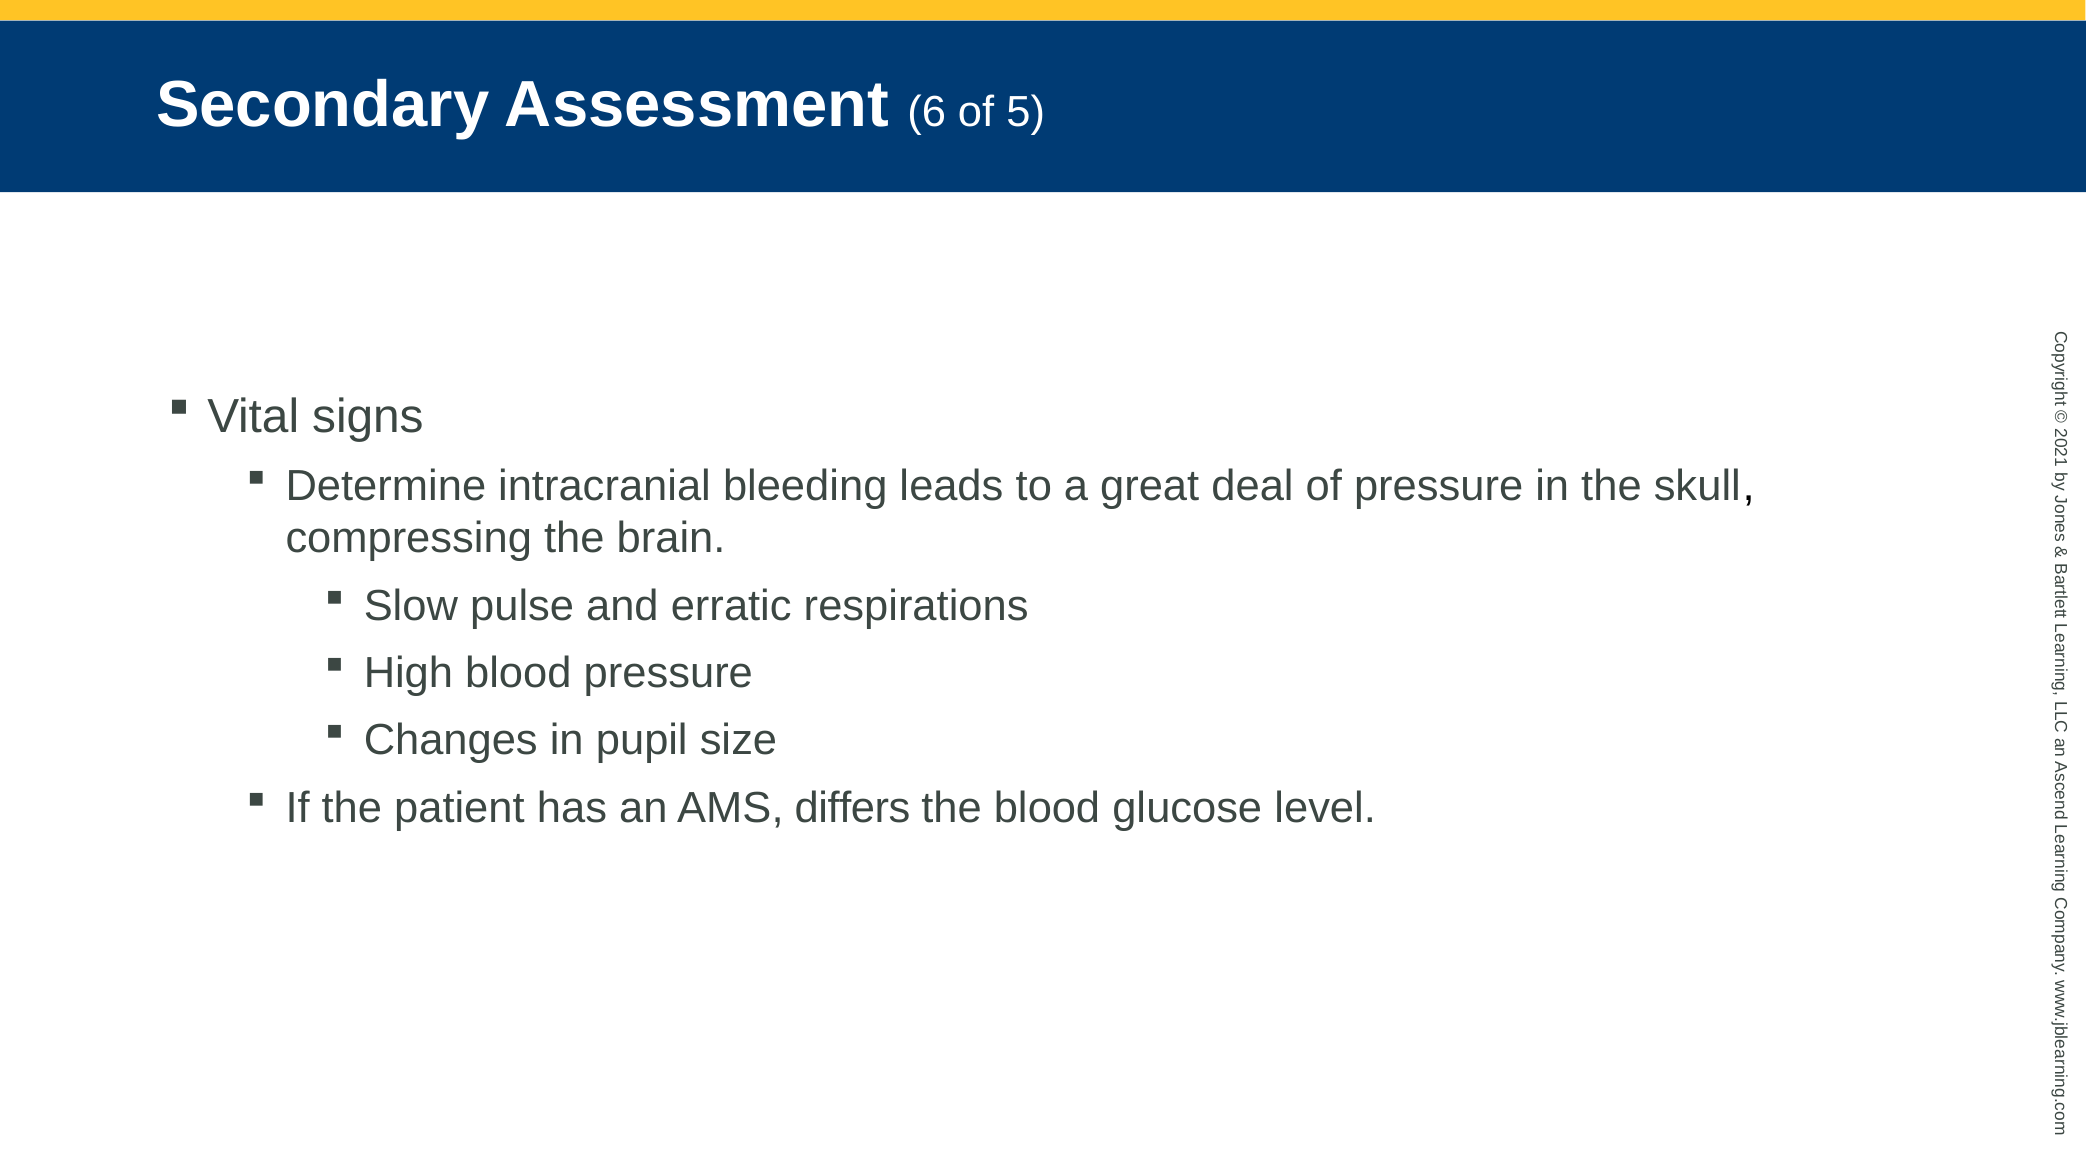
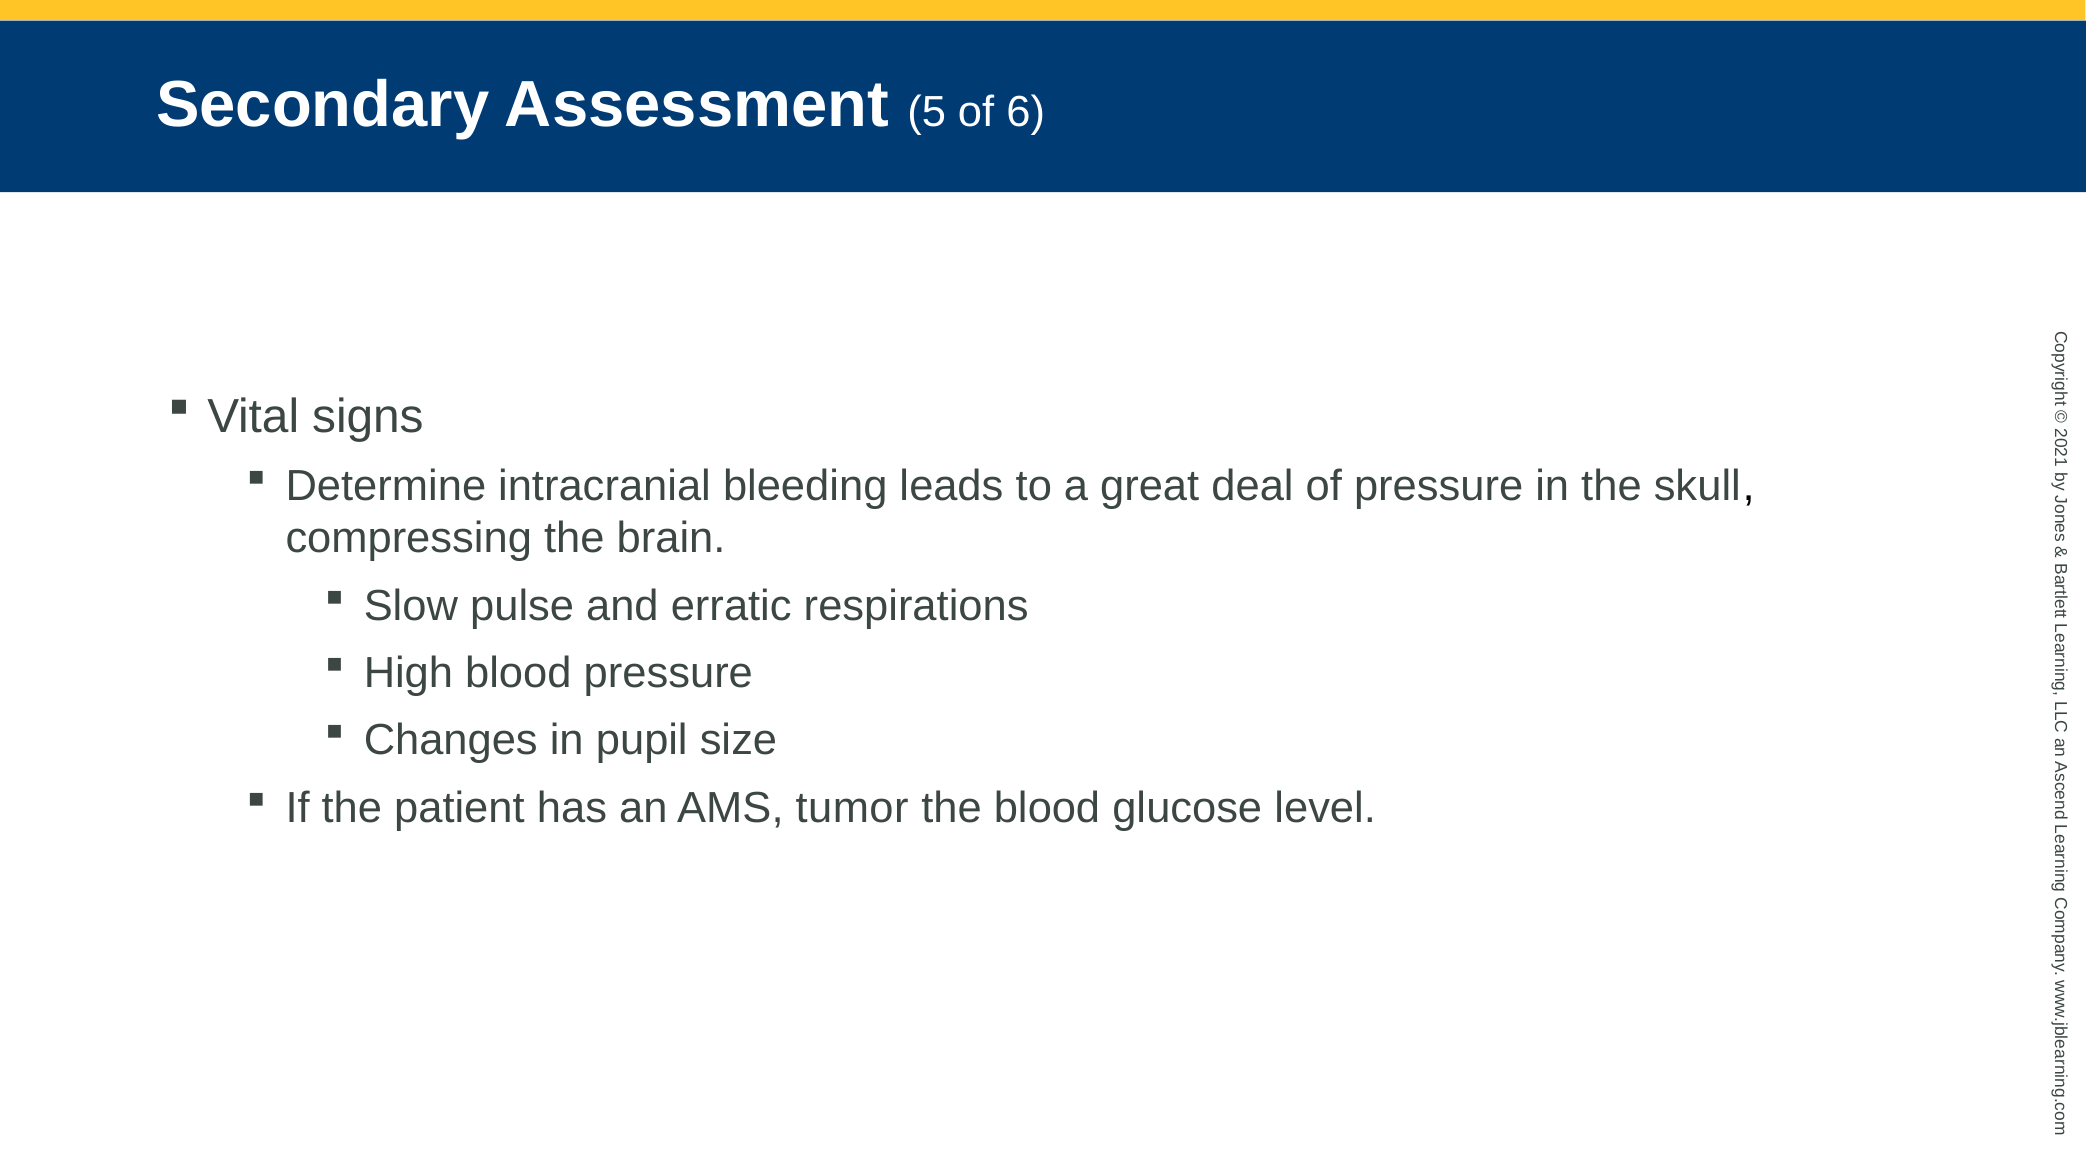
6: 6 -> 5 (927, 112)
5: 5 -> 6 (1026, 112)
differs: differs -> tumor (852, 808)
